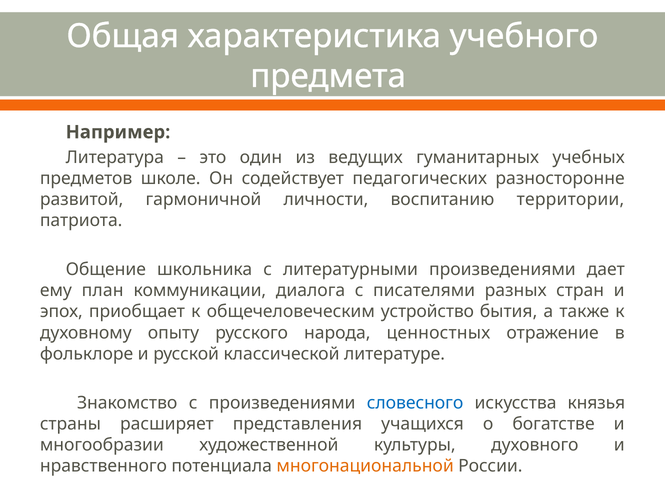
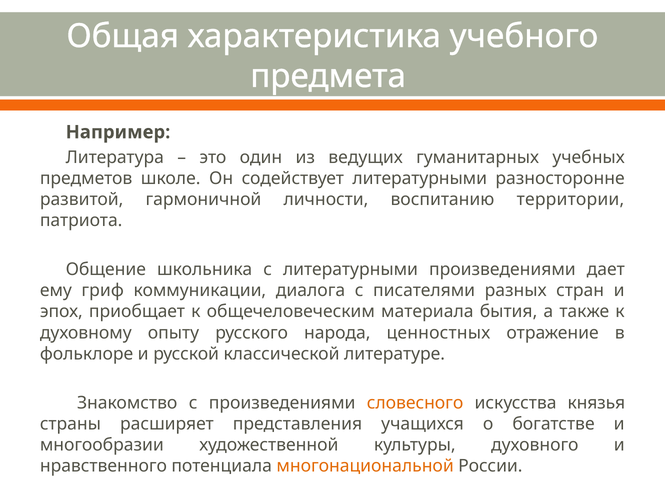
содействует педагогических: педагогических -> литературными (420, 178)
план: план -> гриф (103, 290)
устройство: устройство -> материала (427, 312)
словесного colour: blue -> orange (415, 403)
